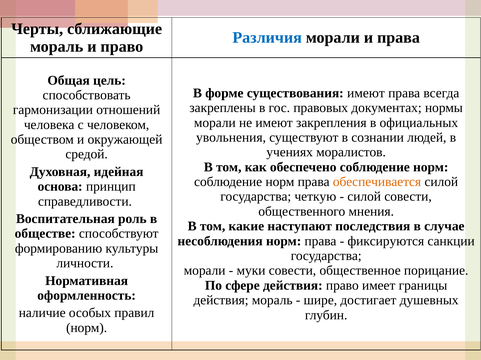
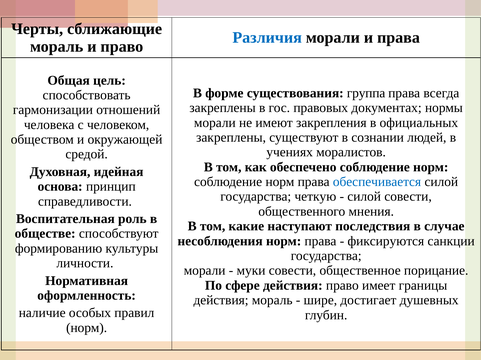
существования имеют: имеют -> группа (366, 93)
увольнения: увольнения -> закреплены (231, 138)
обеспечивается colour: orange -> blue (377, 182)
